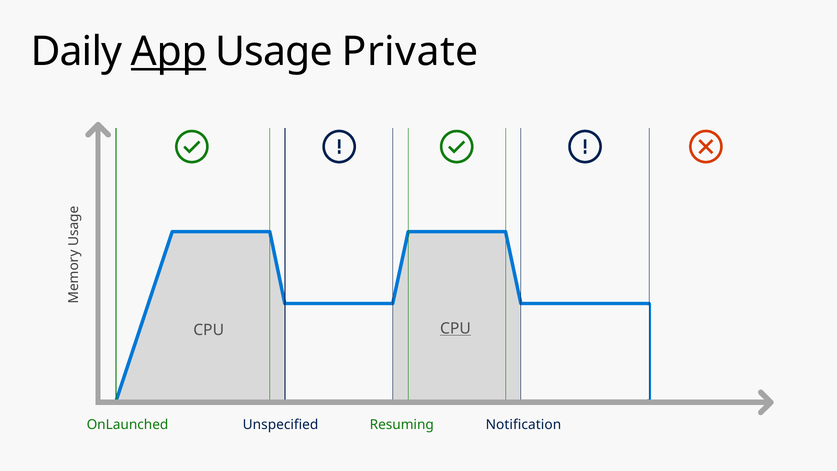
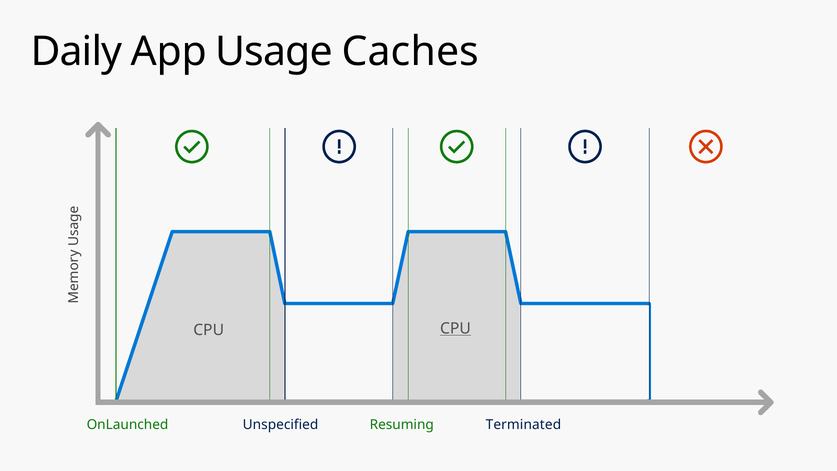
App underline: present -> none (169, 52)
Private: Private -> Caches (410, 52)
Notification: Notification -> Terminated (523, 425)
